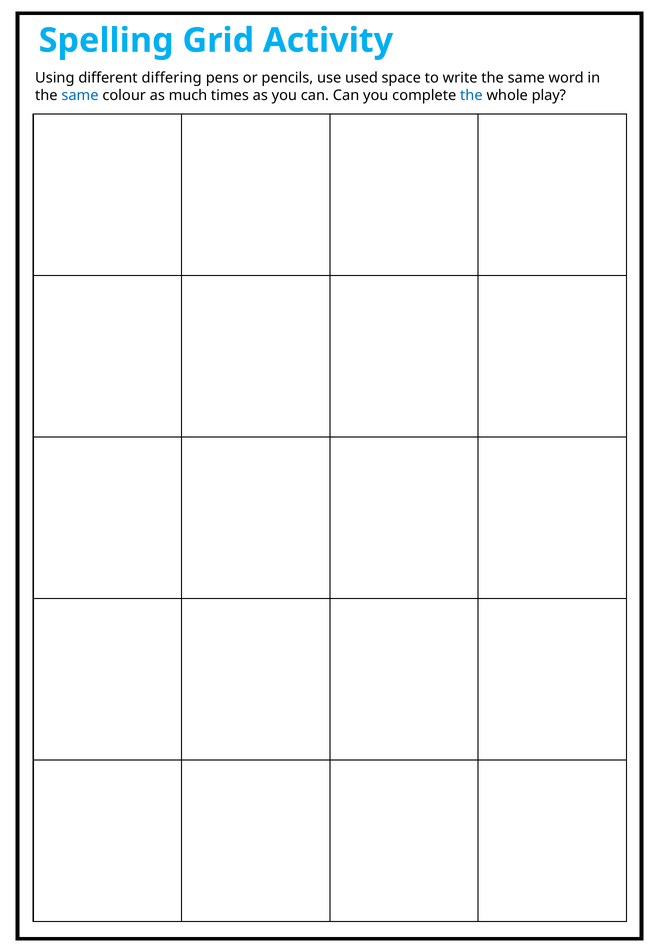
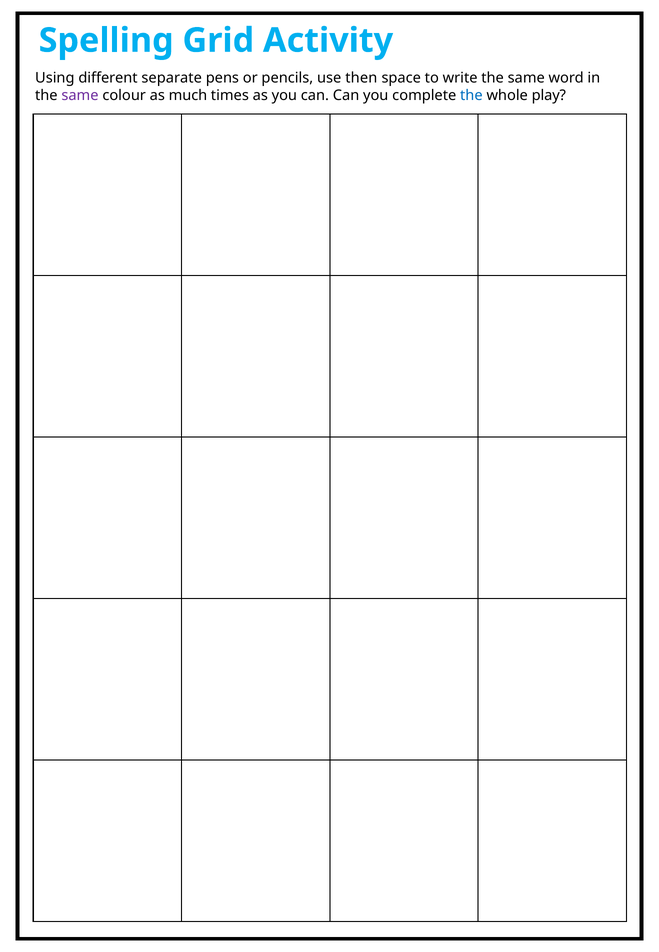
differing: differing -> separate (172, 78)
used: used -> then (361, 78)
same colour: blue -> purple (80, 95)
